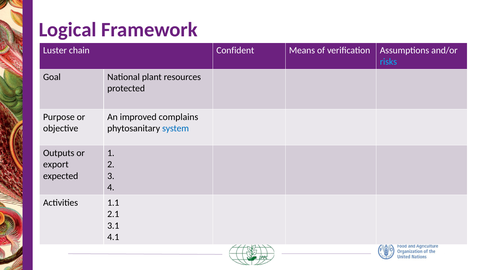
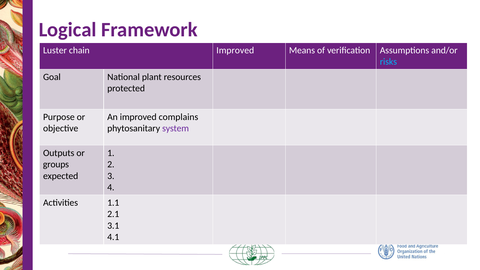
chain Confident: Confident -> Improved (235, 50)
system colour: blue -> purple (176, 128)
export: export -> groups (56, 164)
